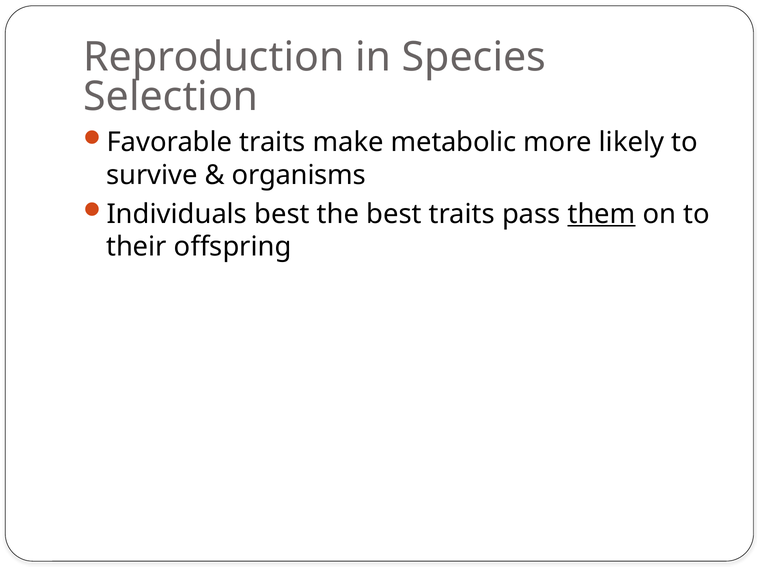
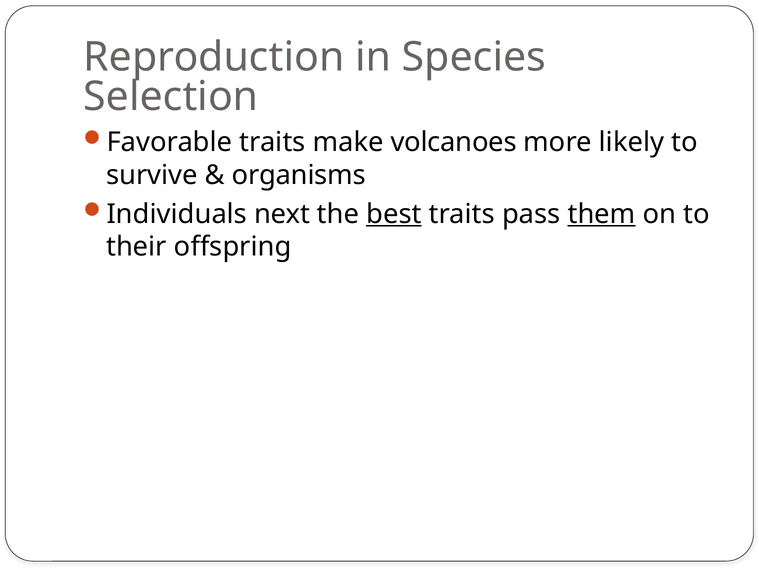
metabolic: metabolic -> volcanoes (454, 142)
Individuals best: best -> next (282, 214)
best underline: none -> present (394, 214)
